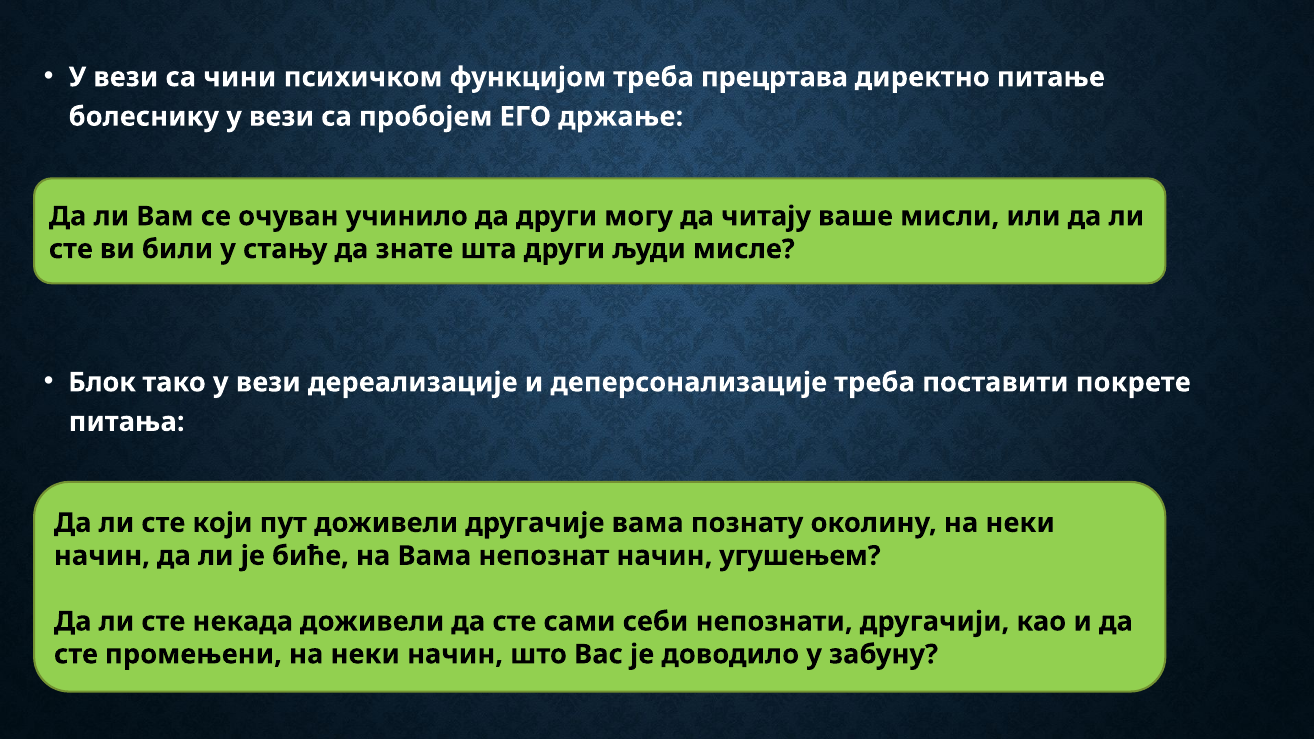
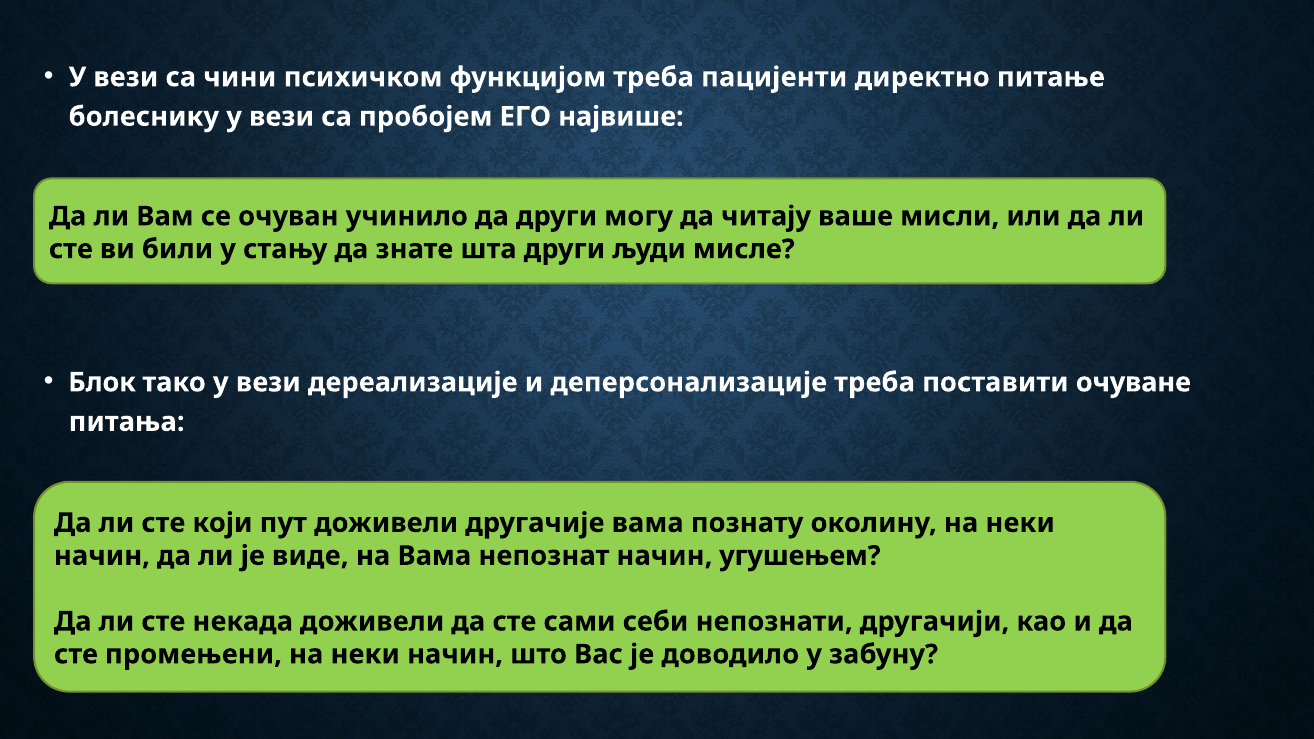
прецртава: прецртава -> пацијенти (774, 77)
држање: држање -> највише (621, 117)
покрете: покрете -> очуване (1133, 382)
биће: биће -> виде (310, 556)
